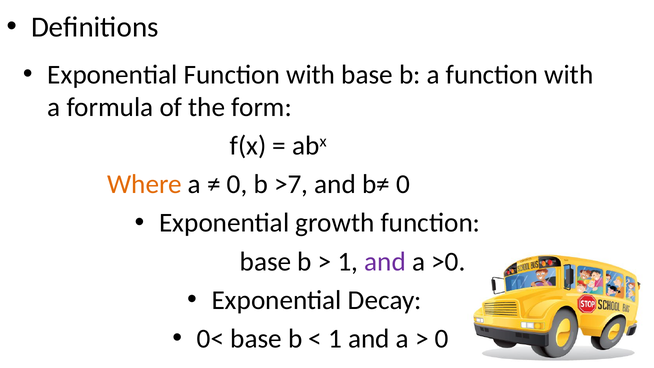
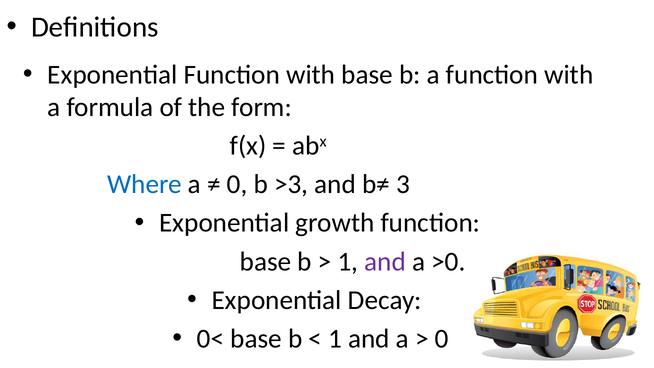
Where colour: orange -> blue (145, 184)
>7: >7 -> >3 (291, 184)
b≠ 0: 0 -> 3 (403, 184)
